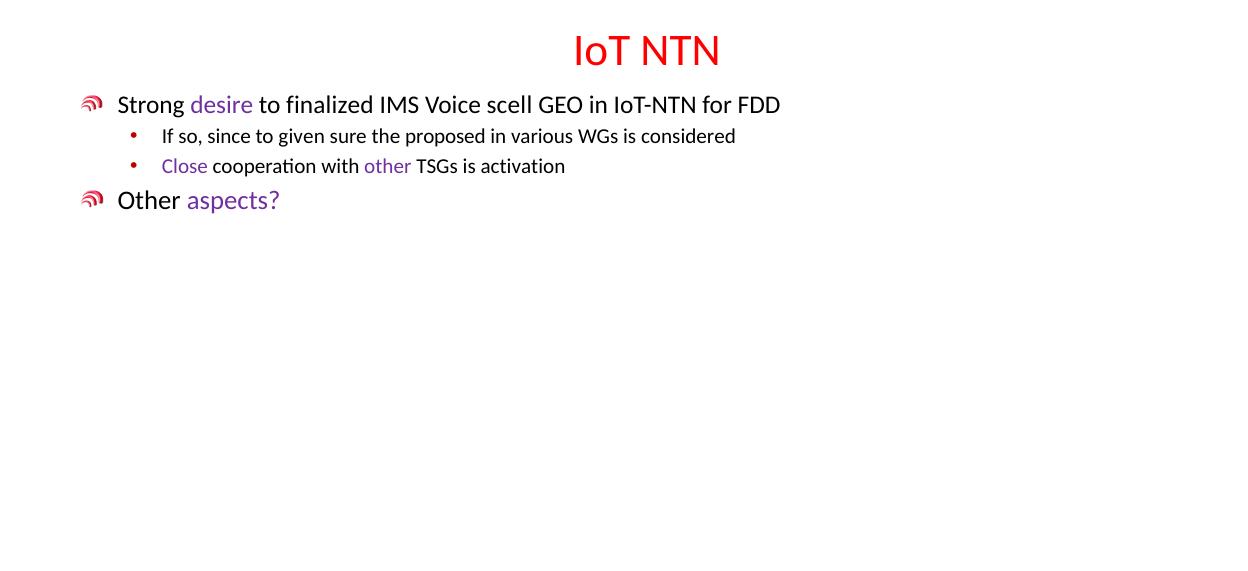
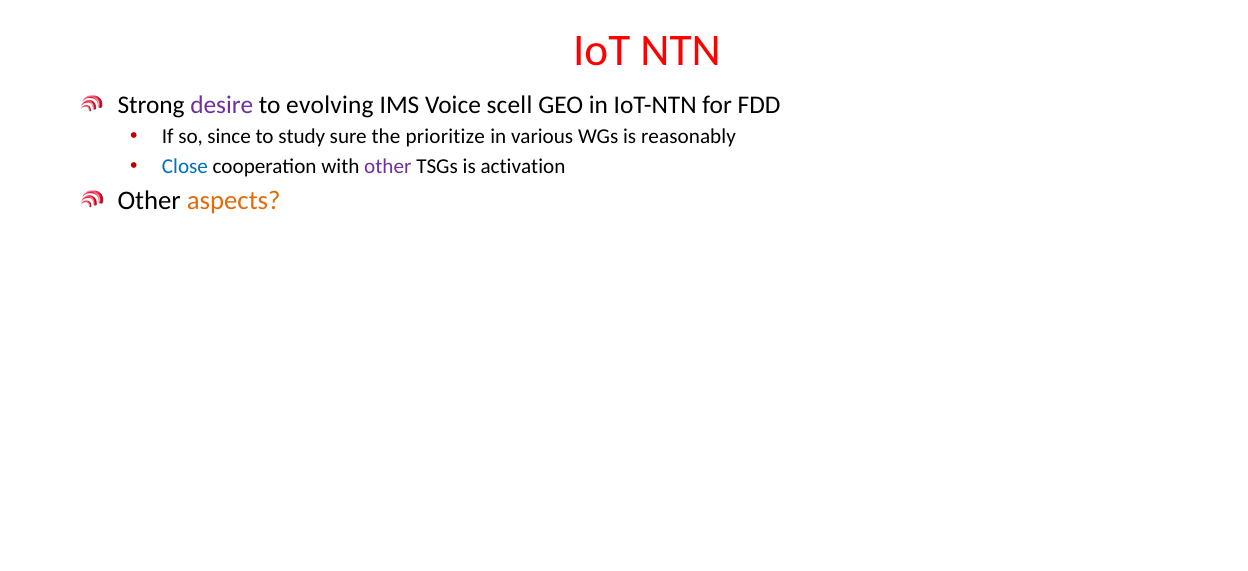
finalized: finalized -> evolving (330, 105)
given: given -> study (302, 137)
proposed: proposed -> prioritize (445, 137)
considered: considered -> reasonably (688, 137)
Close colour: purple -> blue (185, 166)
aspects colour: purple -> orange (234, 201)
